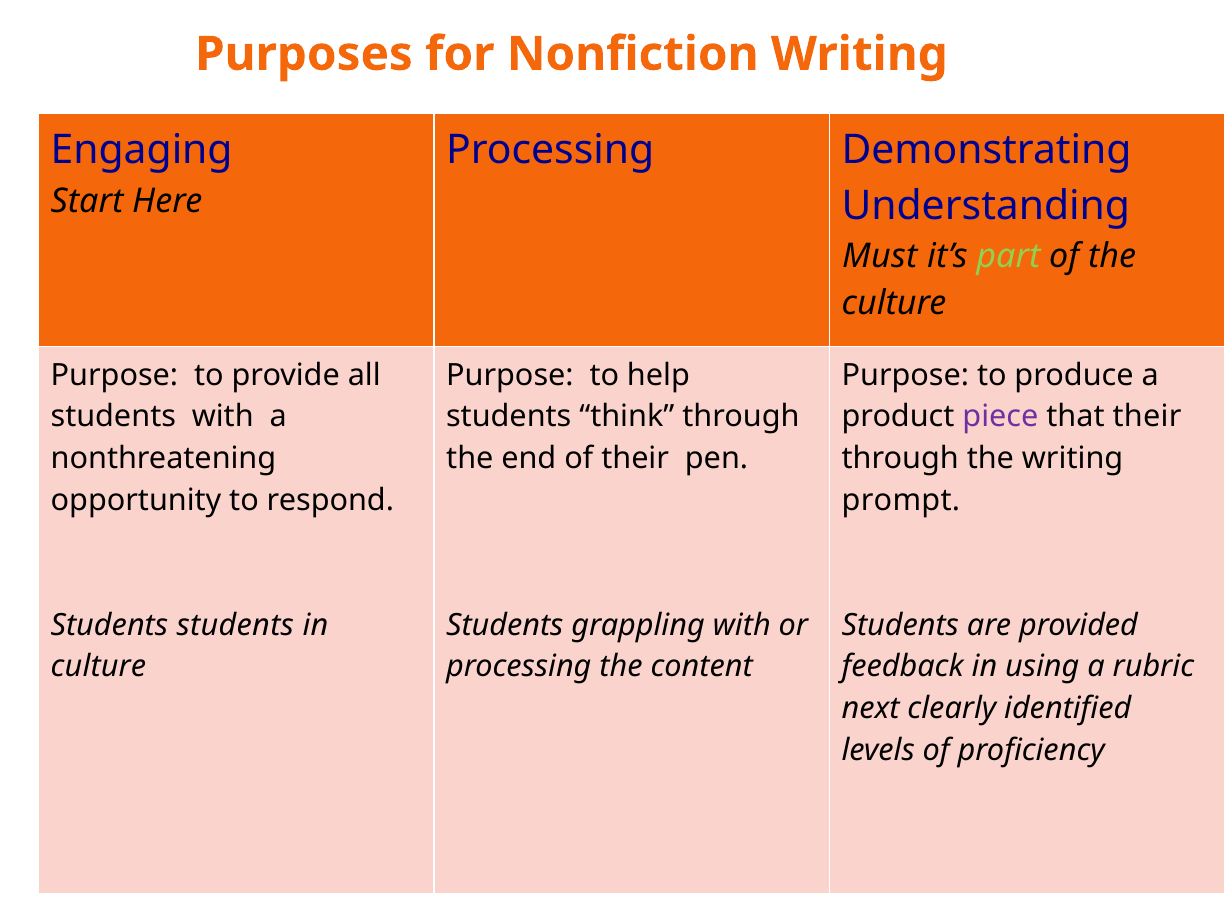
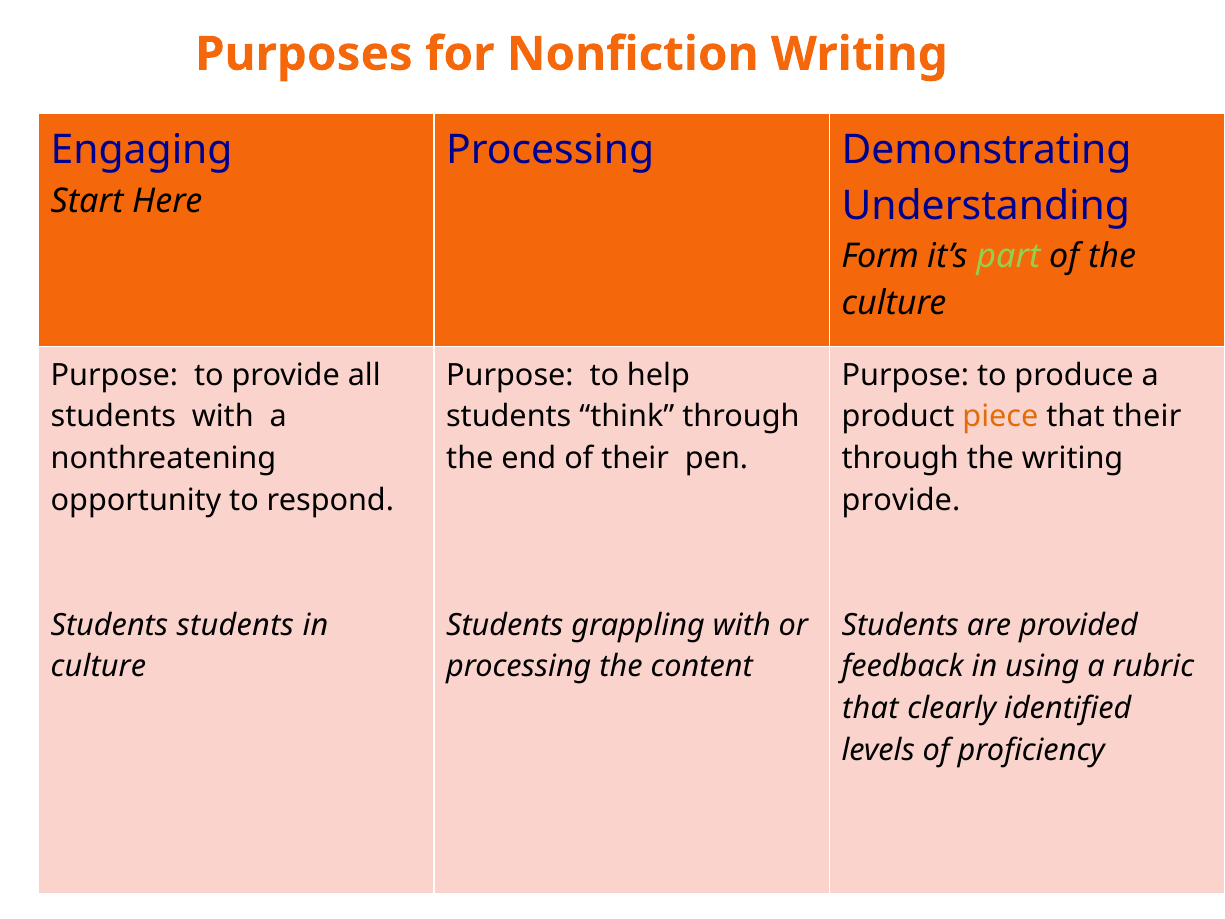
Must: Must -> Form (880, 256)
piece colour: purple -> orange (1000, 416)
prompt: prompt -> provide (901, 500)
next: next -> that (870, 708)
